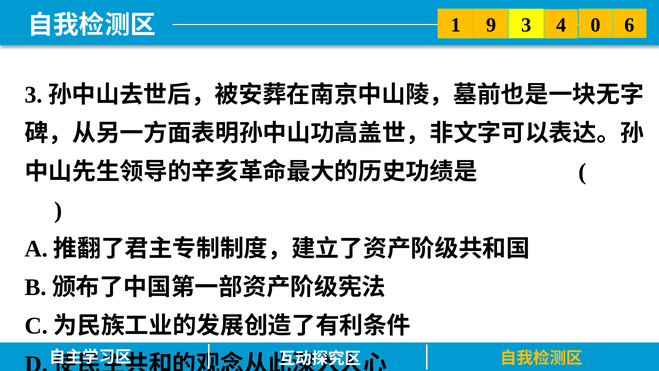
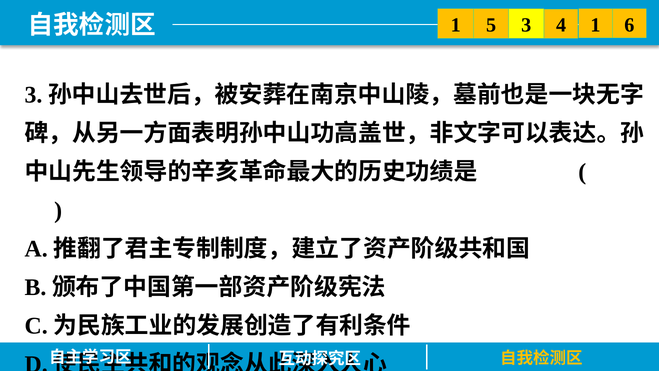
9: 9 -> 5 (491, 25)
3 0: 0 -> 1 (595, 25)
